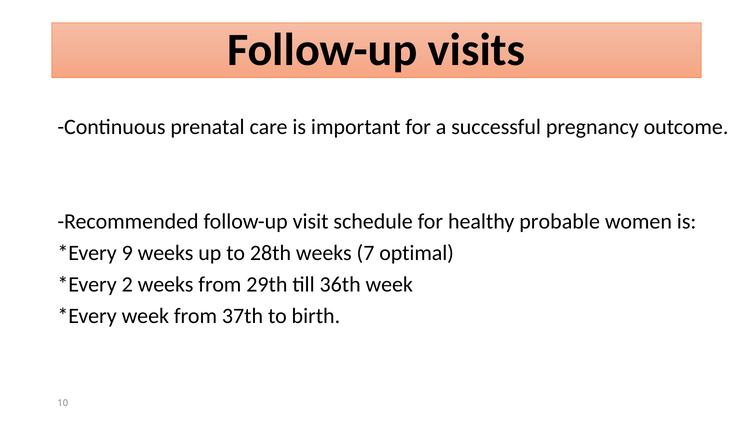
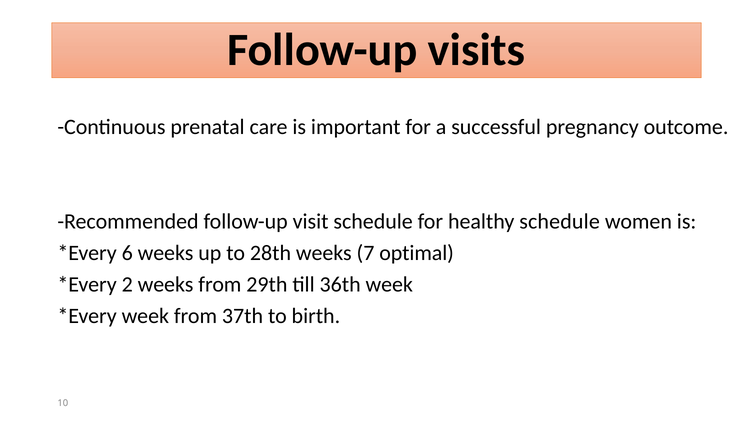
healthy probable: probable -> schedule (560, 222)
9: 9 -> 6 (127, 253)
